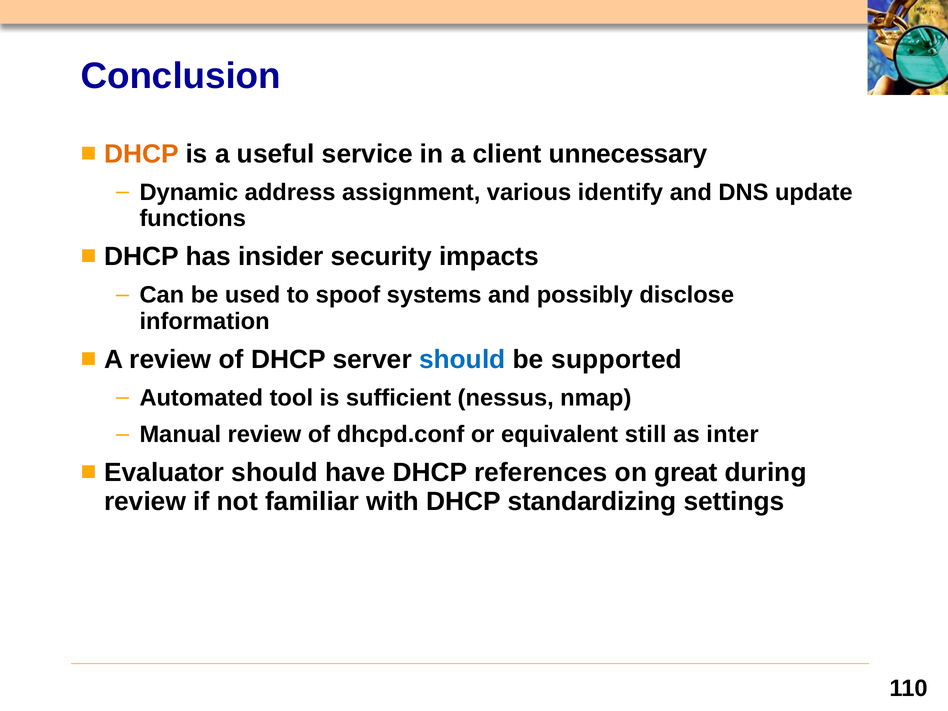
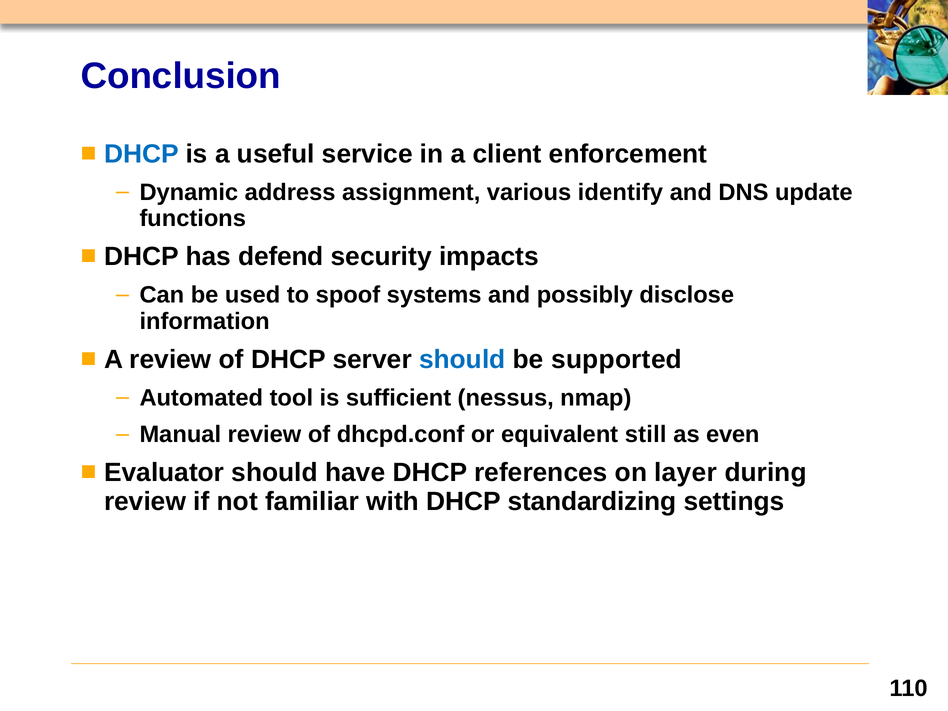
DHCP colour: orange -> blue (141, 154)
unnecessary: unnecessary -> enforcement (628, 154)
insider: insider -> defend (281, 257)
inter: inter -> even (733, 435)
great: great -> layer (686, 473)
